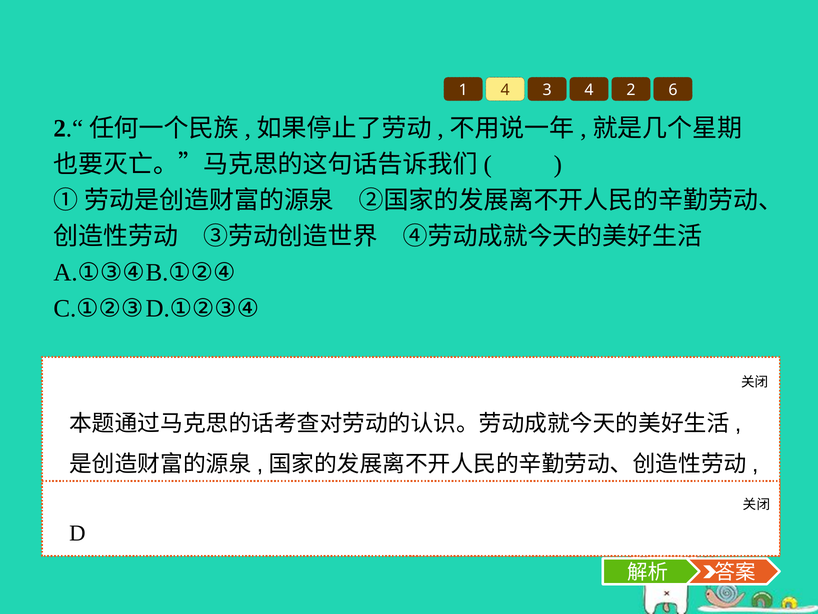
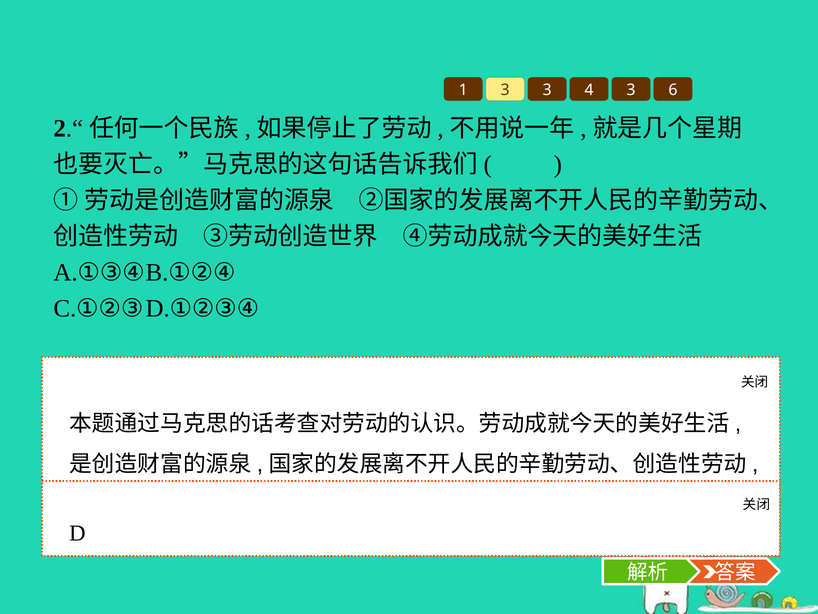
1 4: 4 -> 3 (505, 90)
4 2: 2 -> 3 (631, 90)
